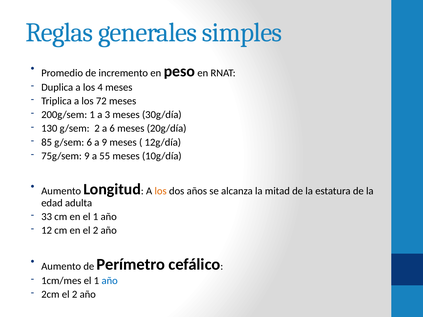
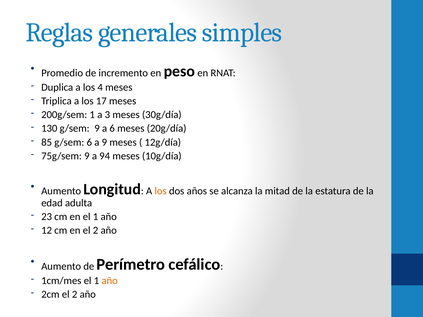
72: 72 -> 17 (101, 101)
g/sem 2: 2 -> 9 (97, 129)
55: 55 -> 94 (105, 156)
33: 33 -> 23 (47, 217)
año colour: blue -> orange (110, 281)
